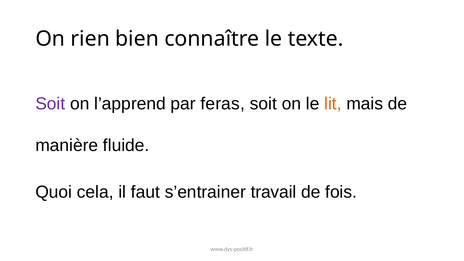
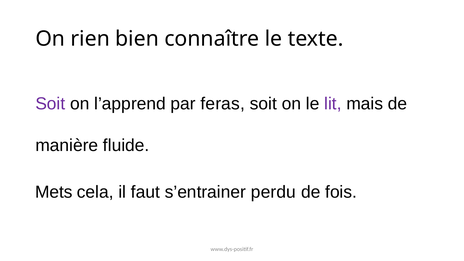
lit colour: orange -> purple (333, 104)
Quoi: Quoi -> Mets (54, 192)
travail: travail -> perdu (273, 192)
